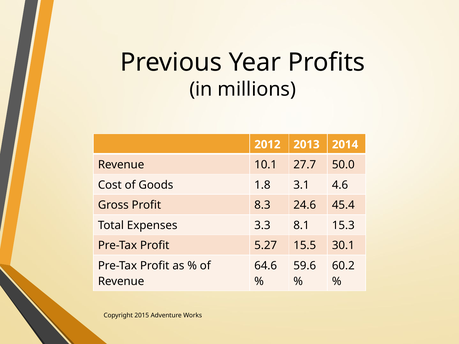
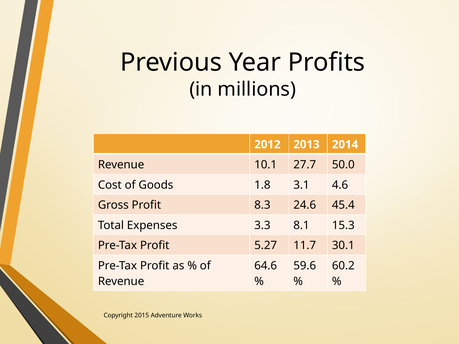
15.5: 15.5 -> 11.7 (305, 246)
